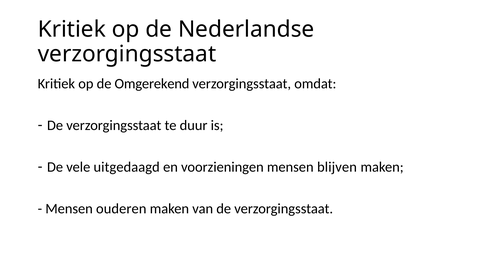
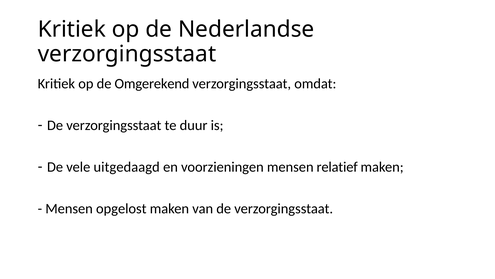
blijven: blijven -> relatief (337, 167)
ouderen: ouderen -> opgelost (121, 208)
